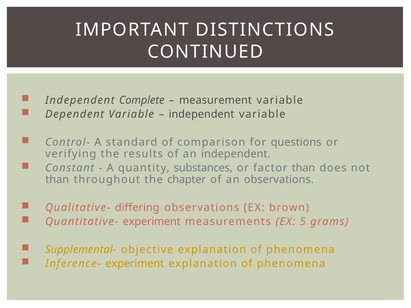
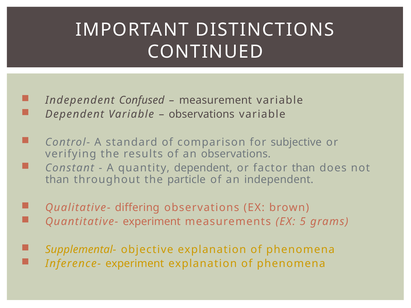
Complete: Complete -> Confused (142, 100)
independent: independent -> observations (202, 114)
questions: questions -> subjective (296, 142)
an independent: independent -> observations (236, 154)
quantity substances: substances -> dependent (203, 168)
chapter: chapter -> particle (187, 180)
an observations: observations -> independent (279, 180)
